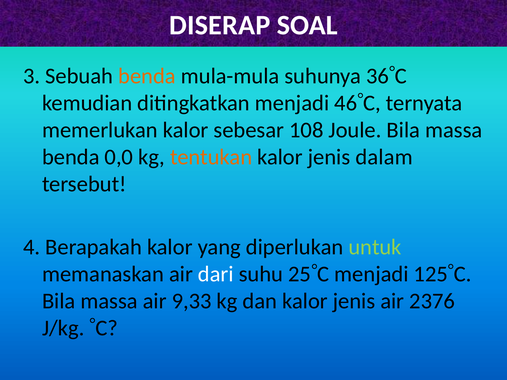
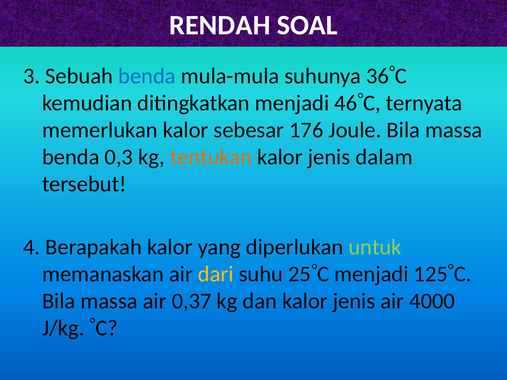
DISERAP: DISERAP -> RENDAH (220, 25)
benda colour: orange -> blue (147, 76)
108: 108 -> 176 (306, 130)
0,0: 0,0 -> 0,3 (119, 157)
dari colour: white -> yellow (216, 274)
9,33: 9,33 -> 0,37 (192, 301)
2376: 2376 -> 4000 (432, 301)
